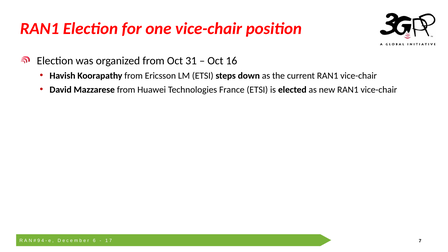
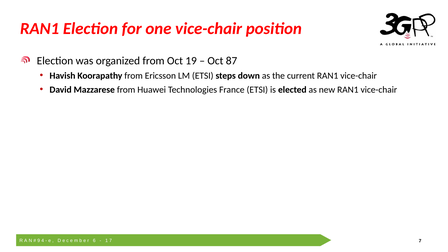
31: 31 -> 19 (191, 61)
16: 16 -> 87 (232, 61)
